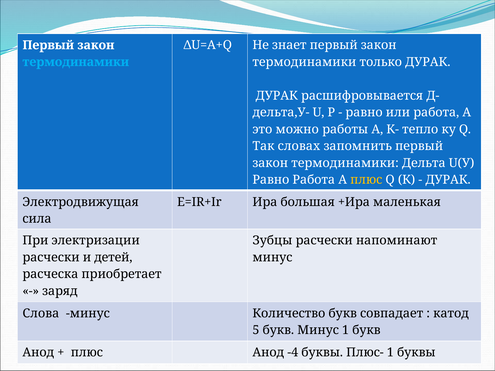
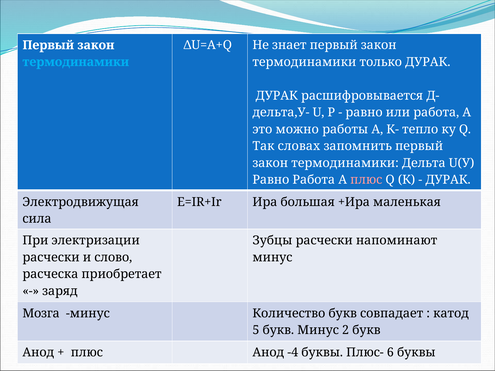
плюс colour: yellow -> pink (366, 180)
детей: детей -> слово (113, 258)
Слова: Слова -> Мозга (41, 314)
Минус 1: 1 -> 2 (346, 330)
Плюс- 1: 1 -> 6 (390, 353)
